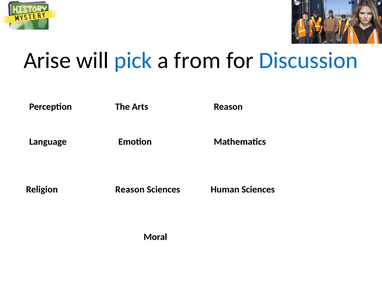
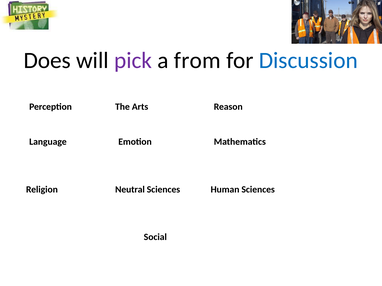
Arise: Arise -> Does (47, 61)
pick colour: blue -> purple (133, 61)
Religion Reason: Reason -> Neutral (130, 190)
Moral: Moral -> Social (155, 237)
